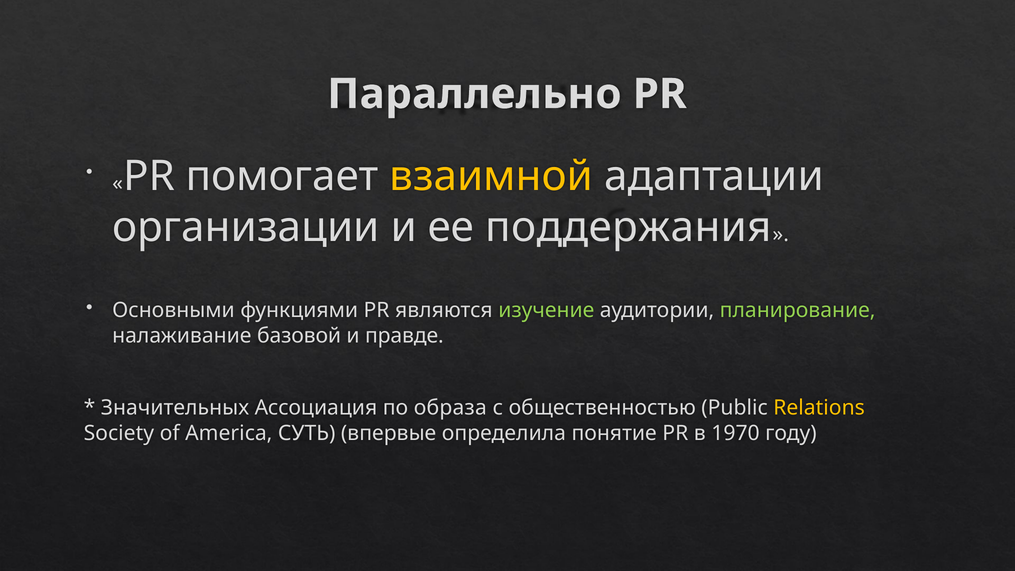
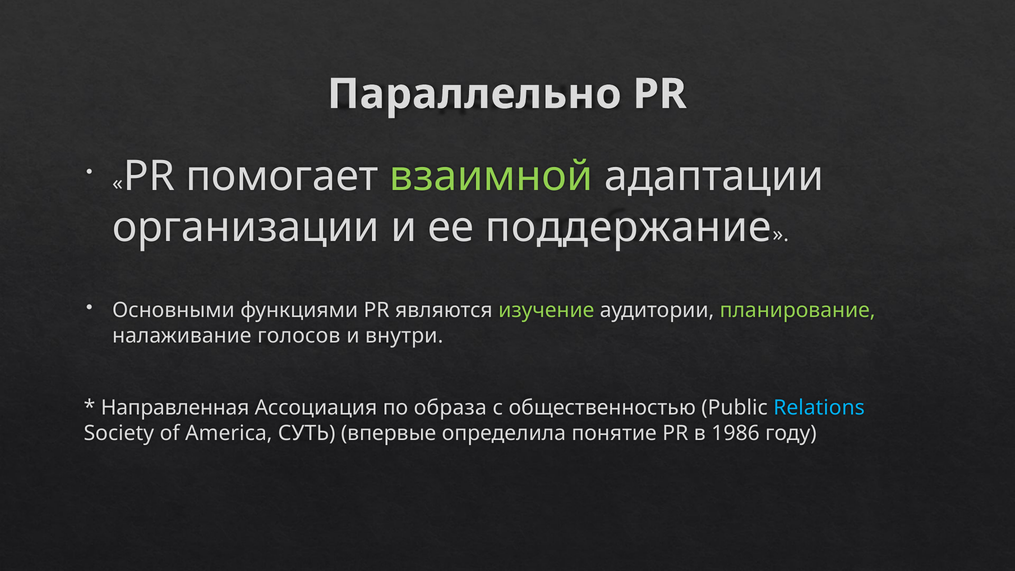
взаимной colour: yellow -> light green (491, 176)
поддержания: поддержания -> поддержание (628, 227)
базовой: базовой -> голосов (299, 336)
правде: правде -> внутри (404, 336)
Значительных: Значительных -> Направленная (175, 408)
Relations colour: yellow -> light blue (819, 408)
1970: 1970 -> 1986 (736, 433)
